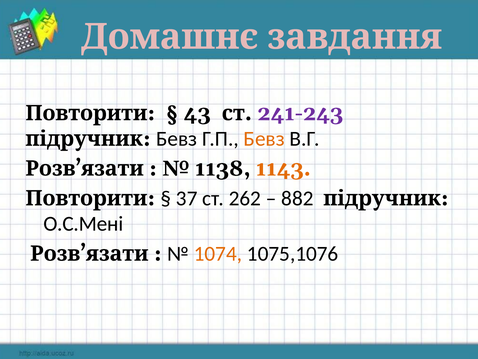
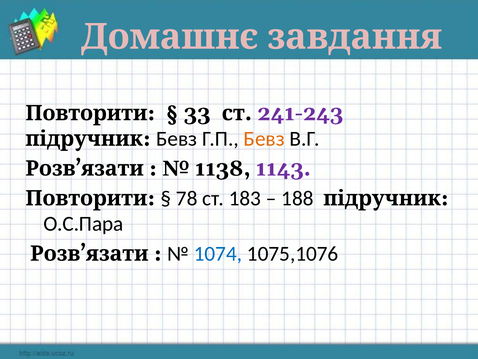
43: 43 -> 33 (197, 113)
1143 colour: orange -> purple (283, 168)
37: 37 -> 78 (187, 198)
262: 262 -> 183 (245, 198)
882: 882 -> 188 (297, 198)
О.С.Мені: О.С.Мені -> О.С.Пара (83, 224)
1074 colour: orange -> blue (218, 253)
